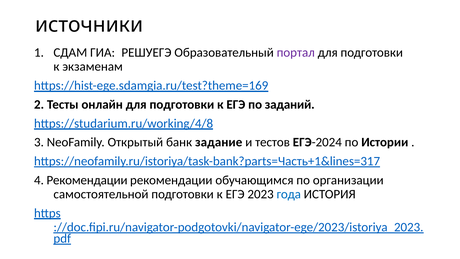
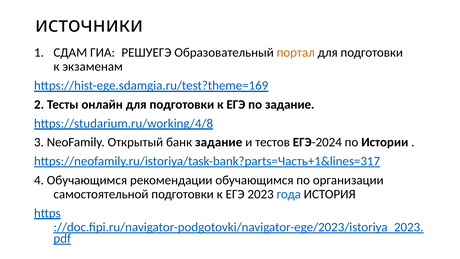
портал colour: purple -> orange (296, 53)
по заданий: заданий -> задание (290, 104)
4 Рекомендации: Рекомендации -> Обучающимся (87, 180)
